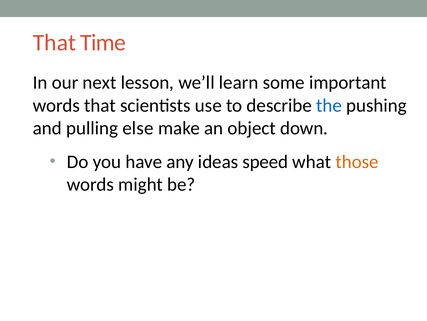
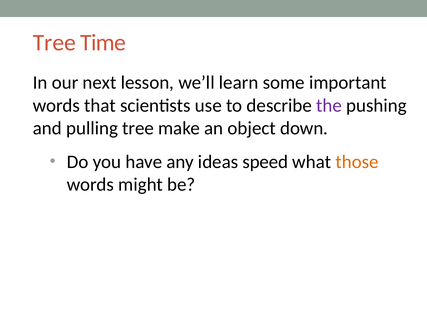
That: That -> Tree (54, 43)
the colour: blue -> purple (329, 105)
pulling else: else -> tree (138, 128)
